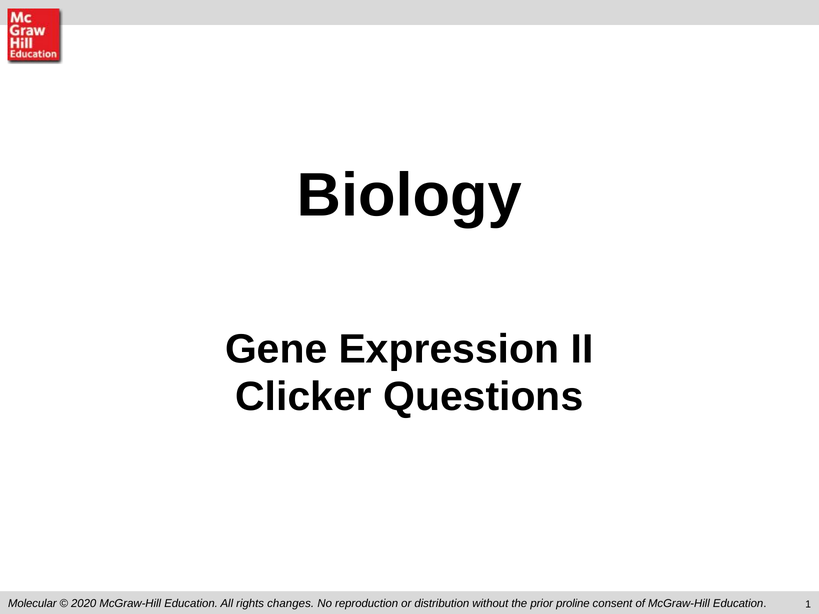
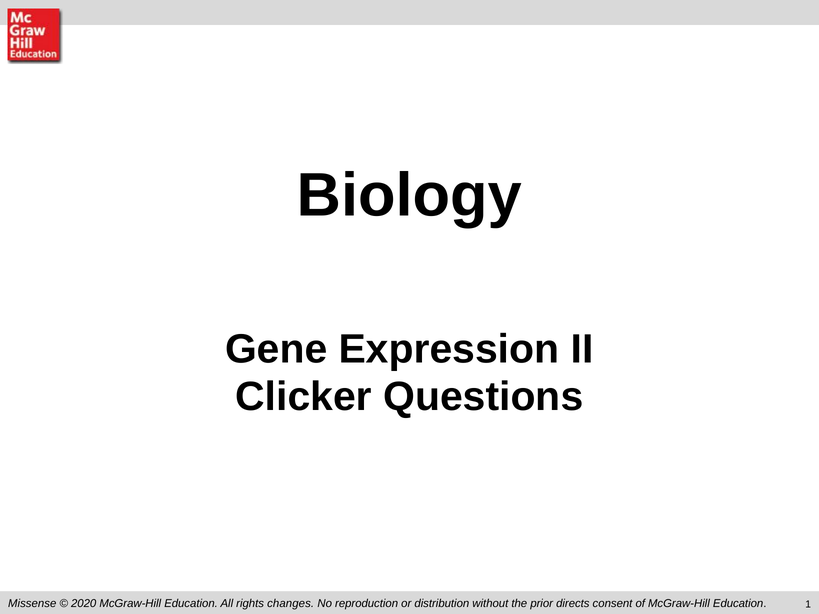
Molecular: Molecular -> Missense (32, 604)
proline: proline -> directs (573, 604)
